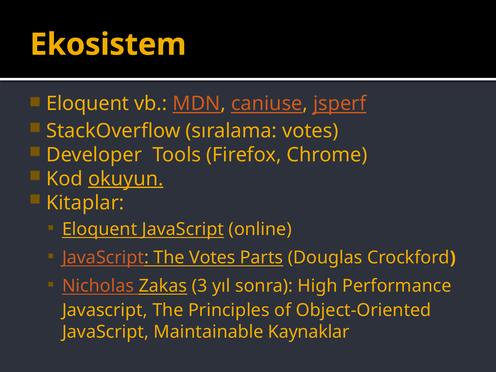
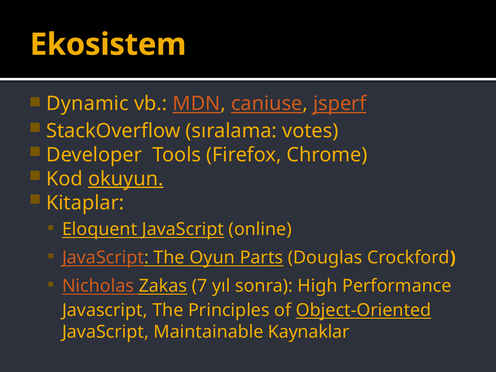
Eloquent: Eloquent -> Dynamic (87, 104)
The Votes: Votes -> Oyun (212, 258)
3: 3 -> 7 (200, 286)
Object-Oriented underline: none -> present (364, 310)
